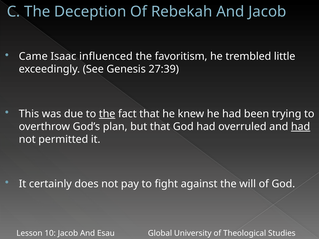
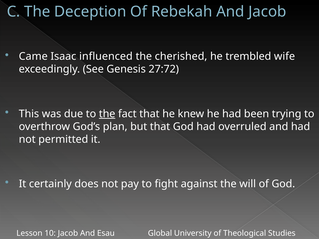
favoritism: favoritism -> cherished (181, 57)
little: little -> wife (285, 57)
27:39: 27:39 -> 27:72 (164, 69)
had underline: present -> none (301, 127)
